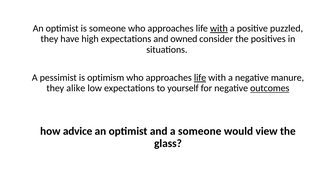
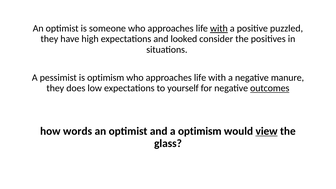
owned: owned -> looked (184, 39)
life underline: present -> none (200, 78)
alike: alike -> does (76, 88)
advice: advice -> words (78, 131)
a someone: someone -> optimism (200, 131)
view underline: none -> present (267, 131)
